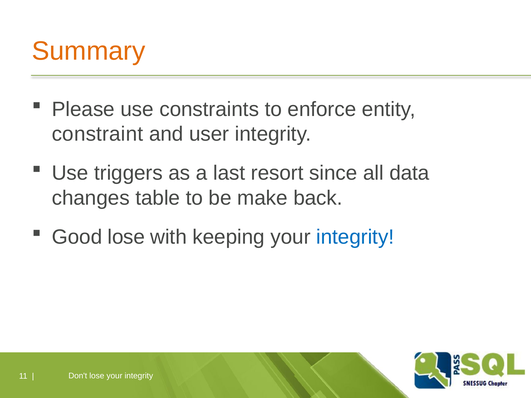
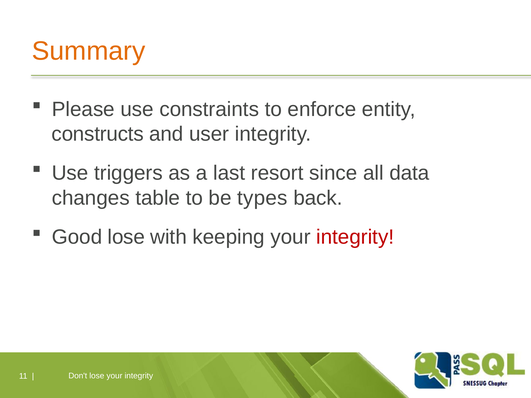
constraint: constraint -> constructs (98, 134)
make: make -> types (262, 198)
integrity colour: blue -> red (355, 237)
